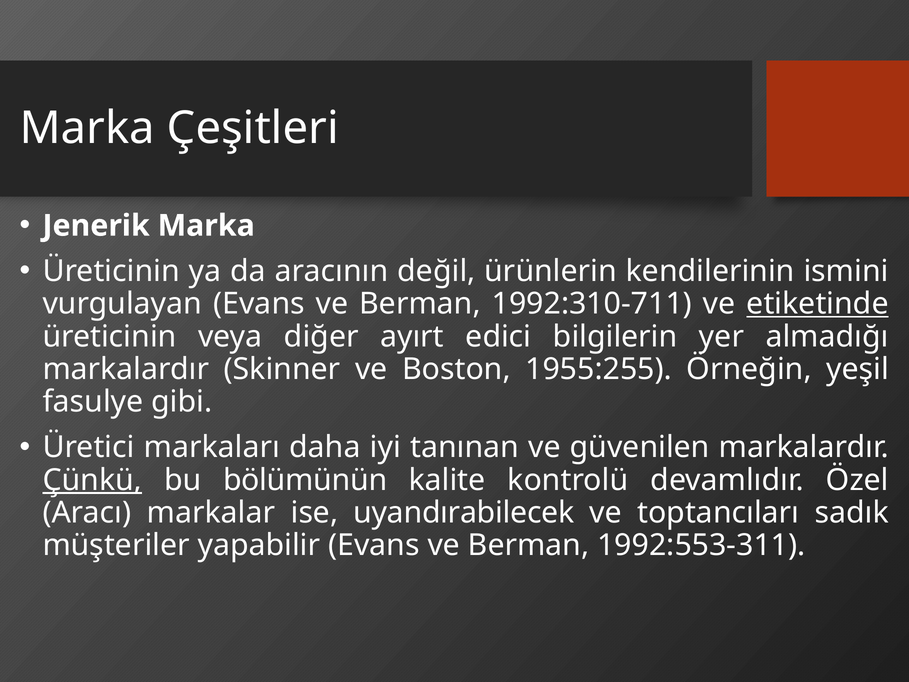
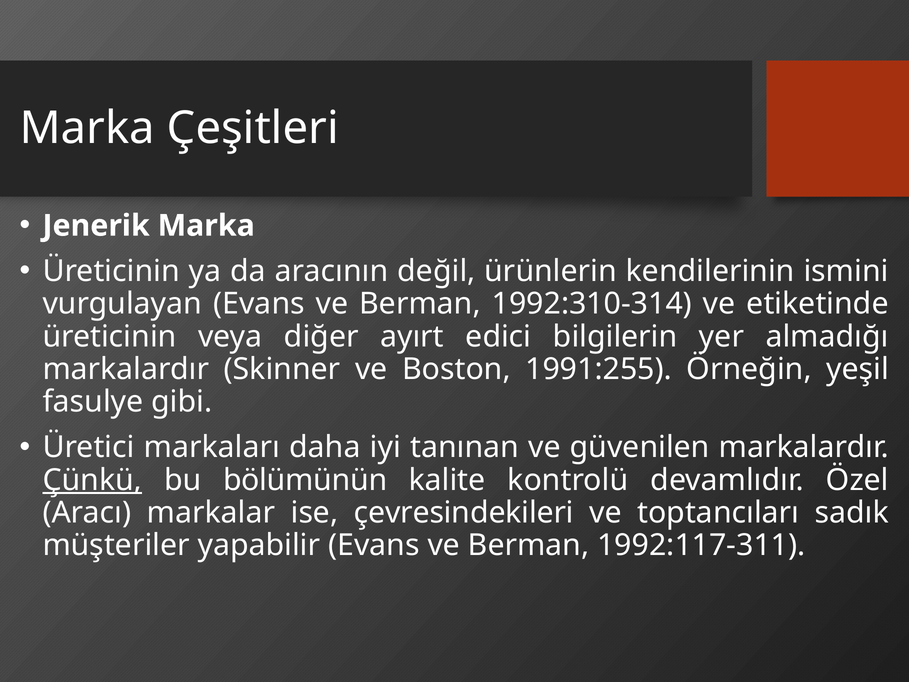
1992:310-711: 1992:310-711 -> 1992:310-314 (592, 304)
etiketinde underline: present -> none (818, 304)
1955:255: 1955:255 -> 1991:255 (599, 369)
uyandırabilecek: uyandırabilecek -> çevresindekileri (464, 513)
1992:553-311: 1992:553-311 -> 1992:117-311 (701, 545)
